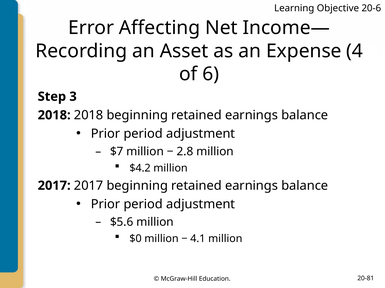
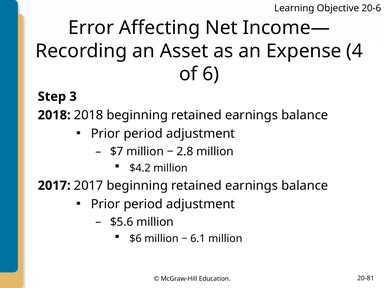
$0: $0 -> $6 (136, 239)
4.1: 4.1 -> 6.1 (198, 239)
